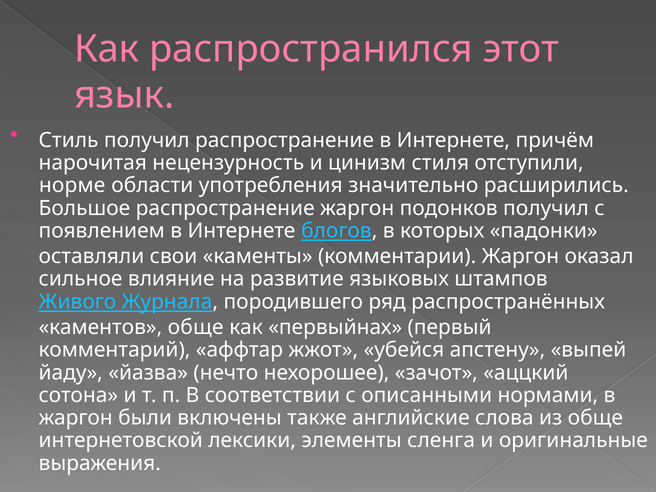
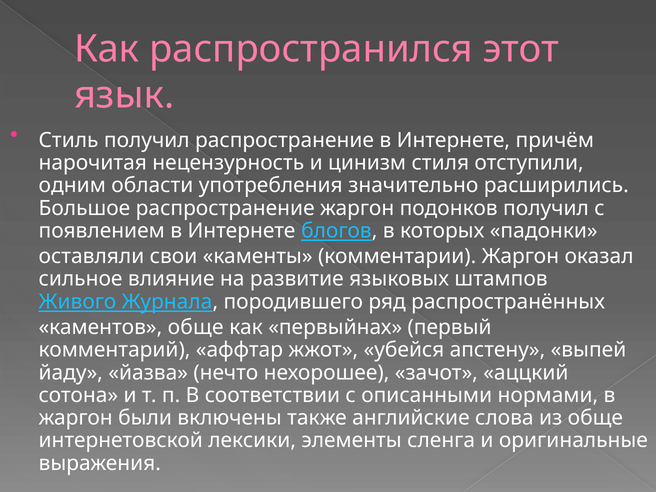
норме: норме -> одним (72, 185)
